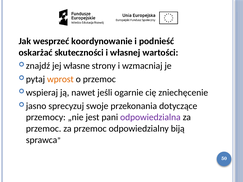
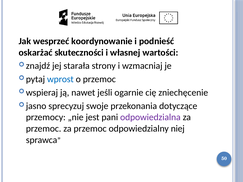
własne: własne -> starała (77, 66)
wprost colour: orange -> blue (60, 79)
biją: biją -> niej (178, 129)
